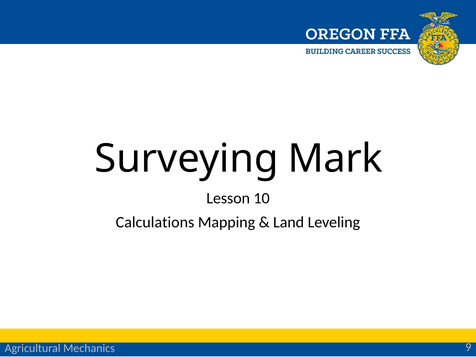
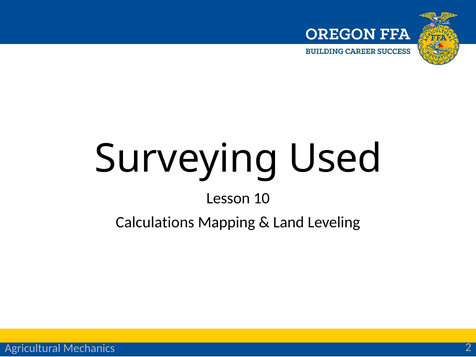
Mark: Mark -> Used (335, 159)
9: 9 -> 2 (468, 347)
